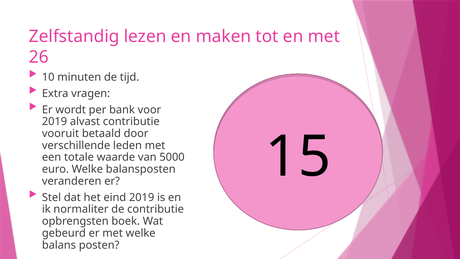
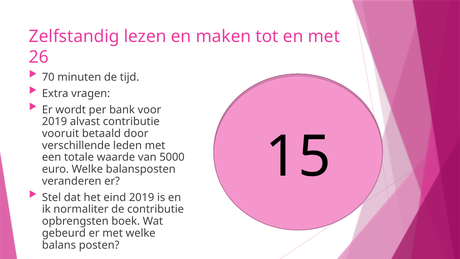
10: 10 -> 70 (48, 77)
